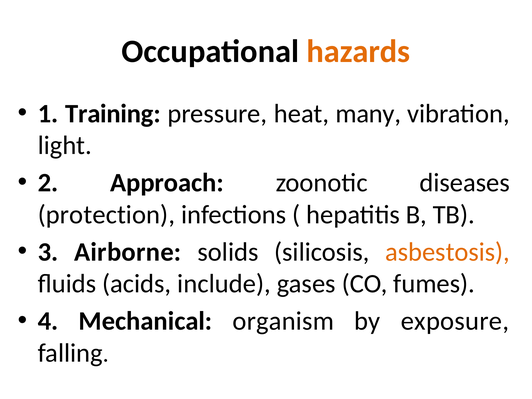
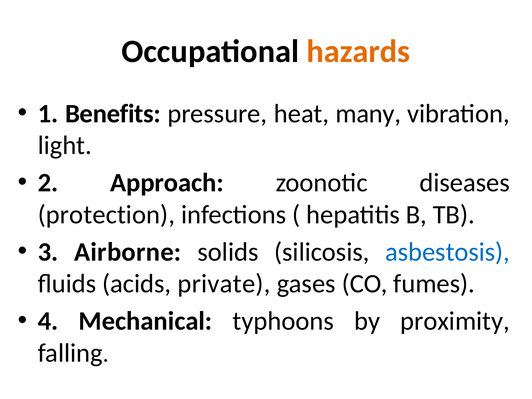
Training: Training -> Benefits (113, 114)
asbestosis colour: orange -> blue (448, 252)
include: include -> private (224, 284)
organism: organism -> typhoons (283, 321)
exposure: exposure -> proximity (455, 321)
